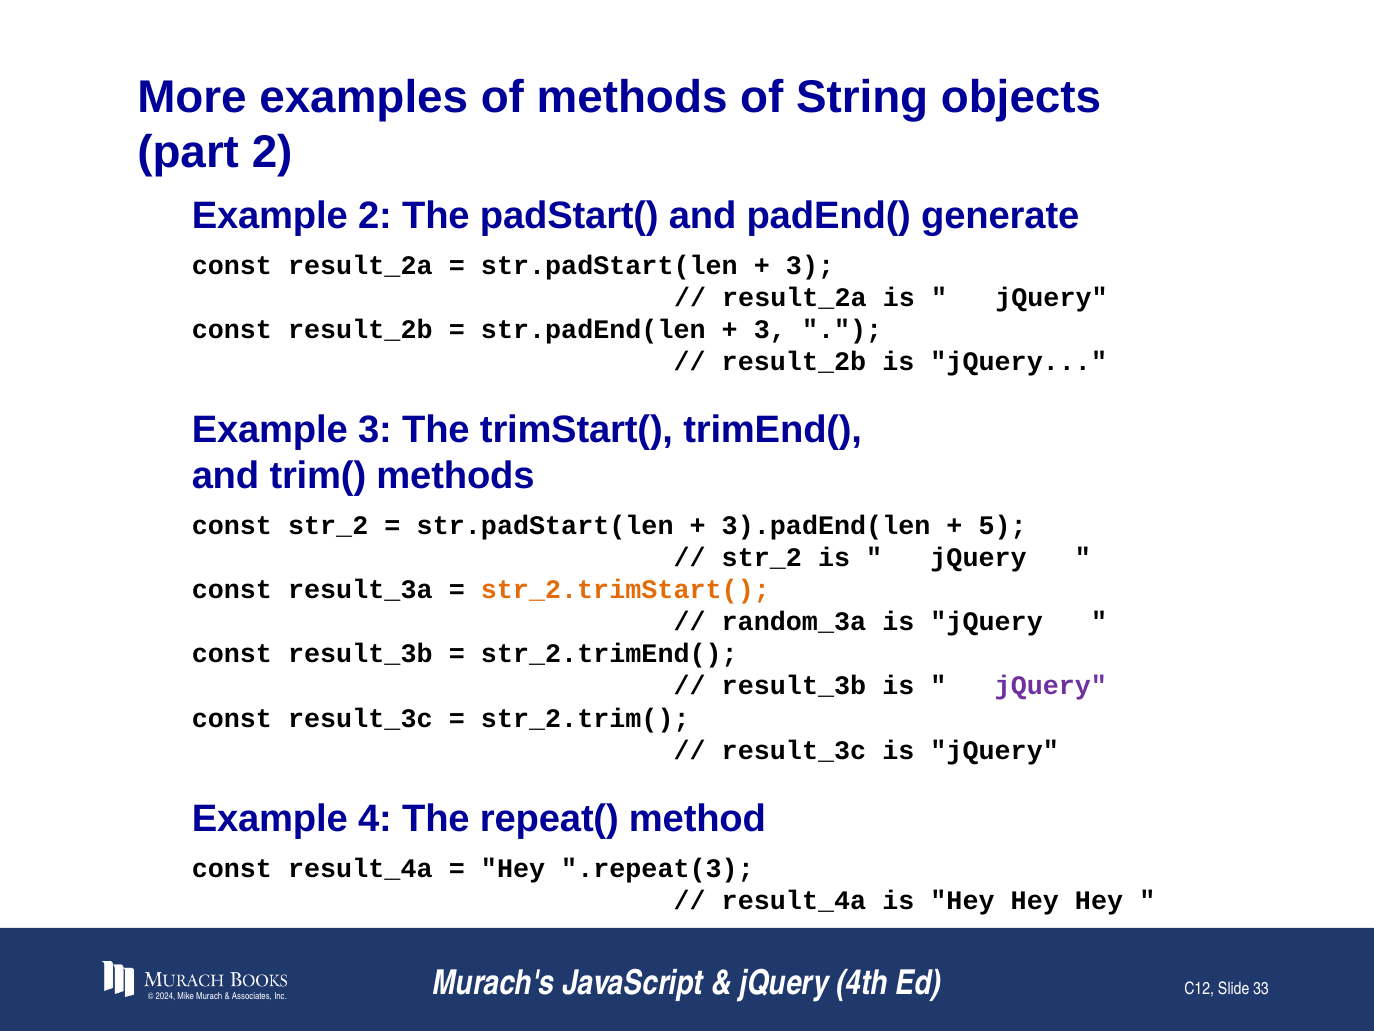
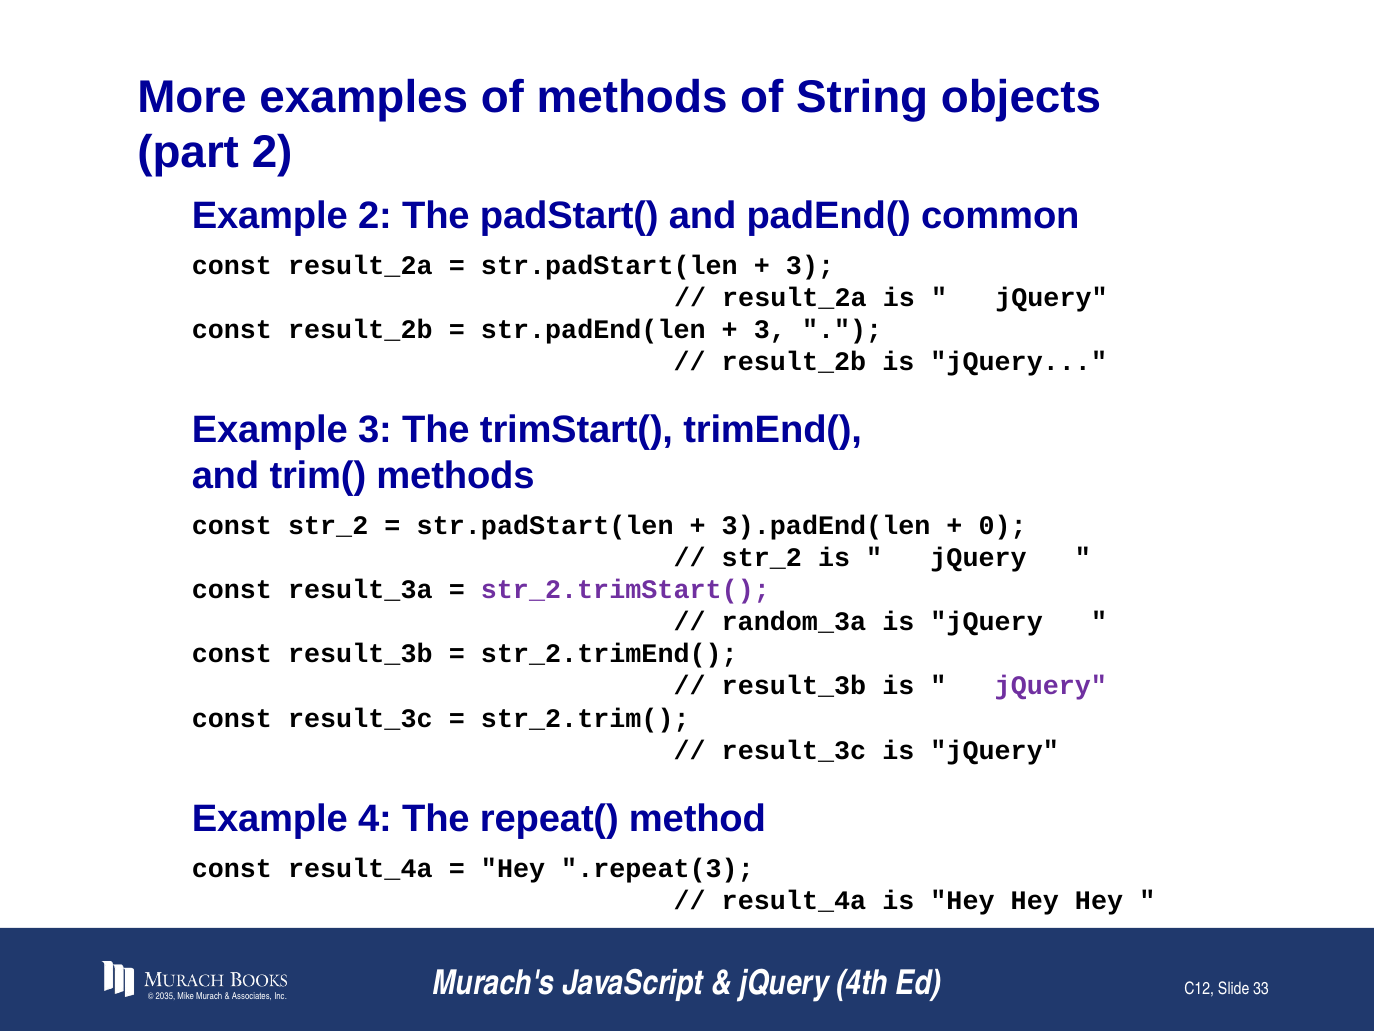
generate: generate -> common (1000, 216)
5: 5 -> 0 (1003, 525)
str_2.trimStart( colour: orange -> purple (625, 590)
2024: 2024 -> 2035 (165, 996)
